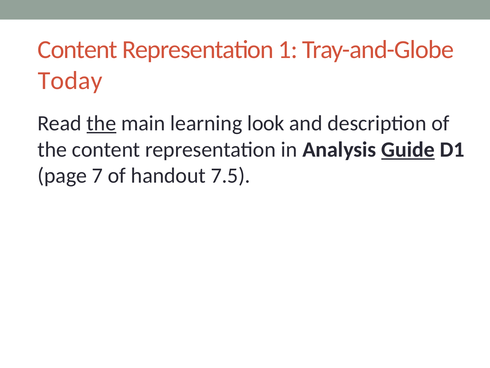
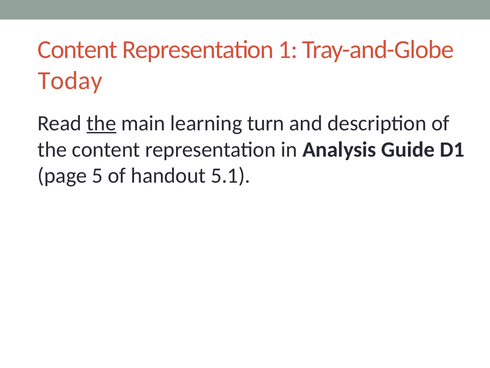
look: look -> turn (266, 123)
Guide underline: present -> none (408, 149)
7: 7 -> 5 (97, 175)
7.5: 7.5 -> 5.1 (231, 175)
